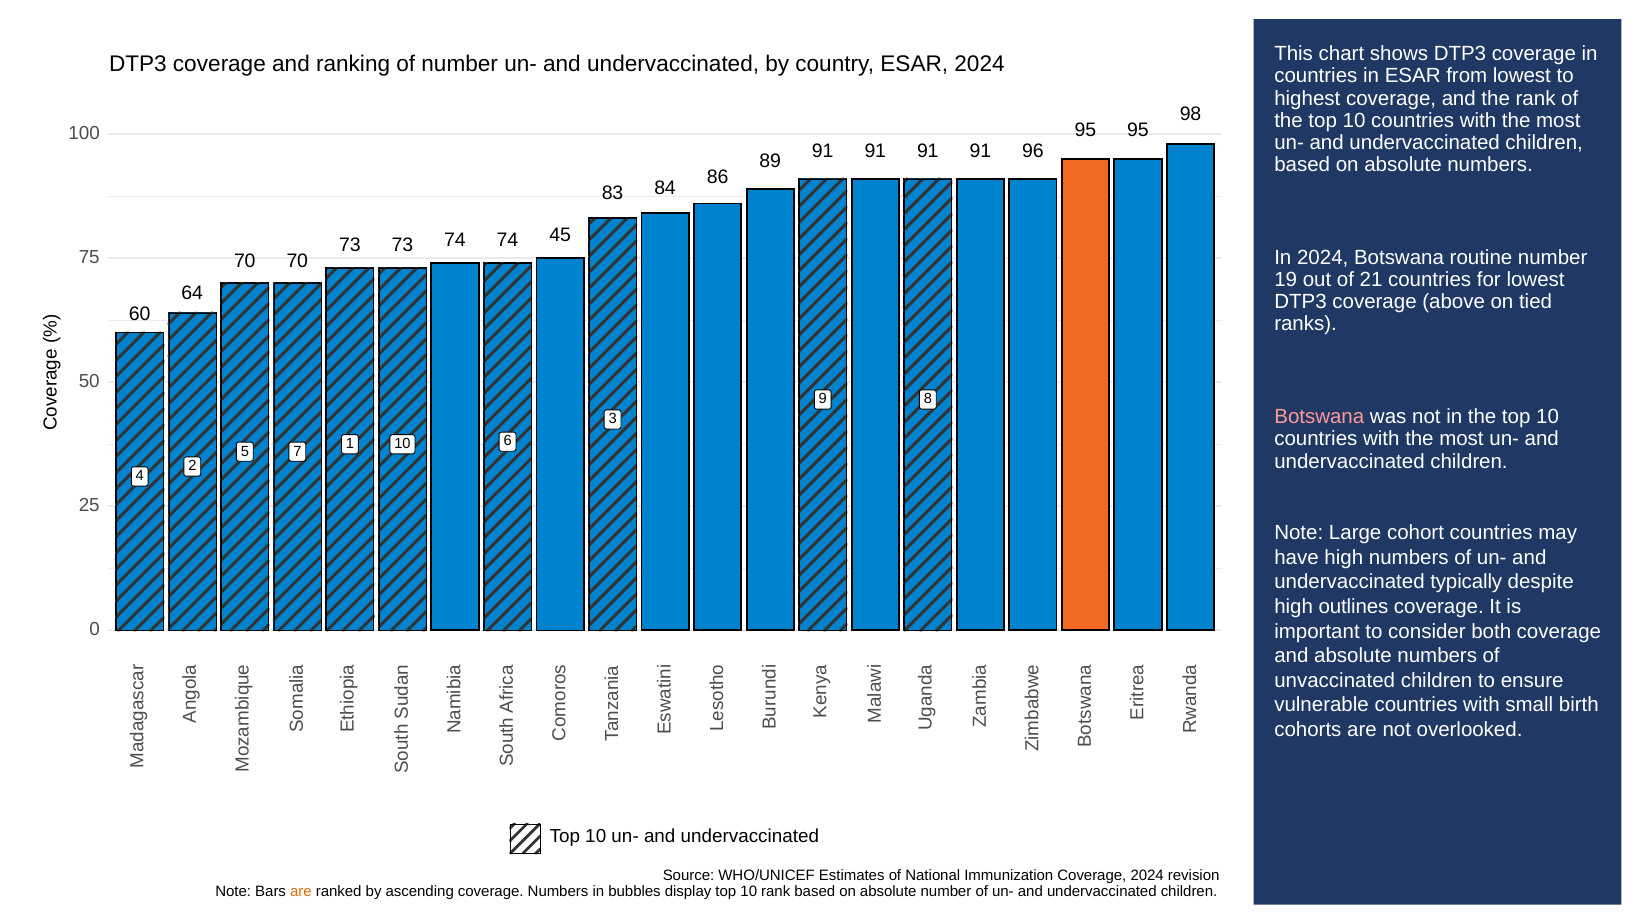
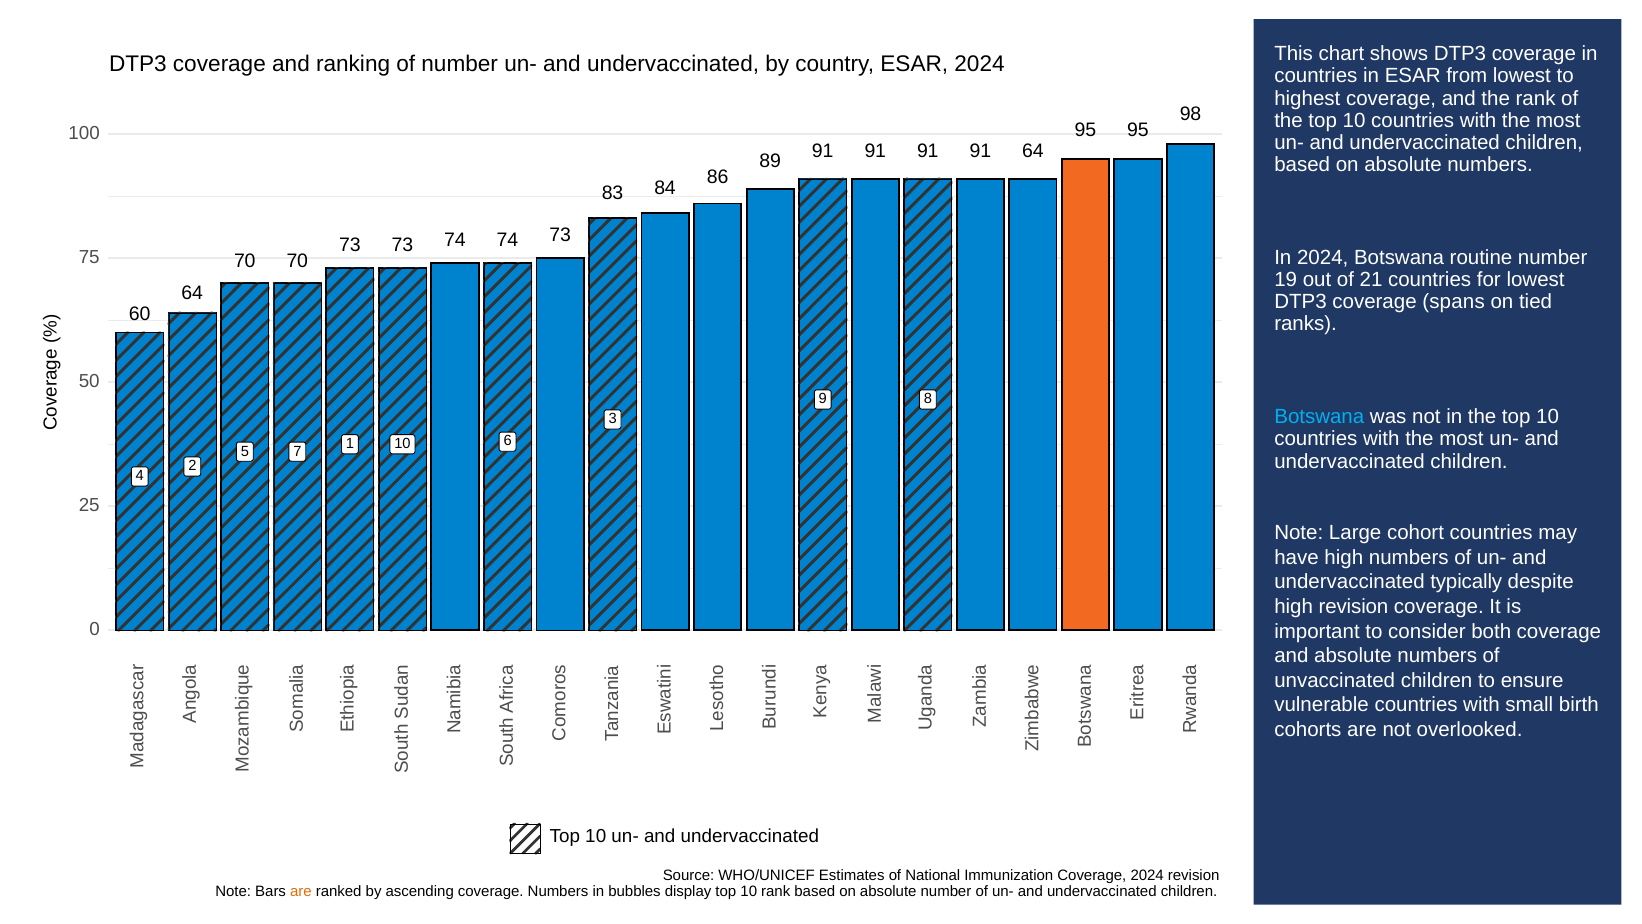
91 96: 96 -> 64 (1033, 151)
74 45: 45 -> 73 (560, 235)
above: above -> spans (1454, 302)
Botswana colour: pink -> light blue (1319, 417)
high outlines: outlines -> revision (1354, 606)
